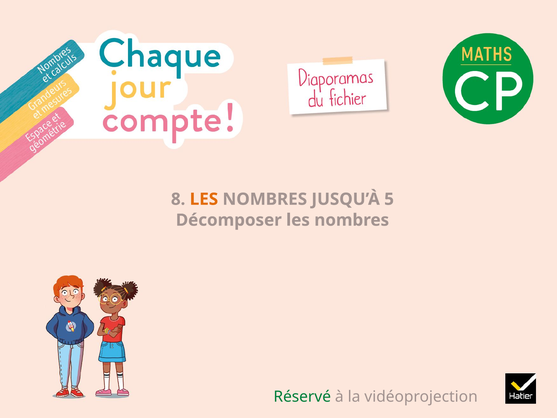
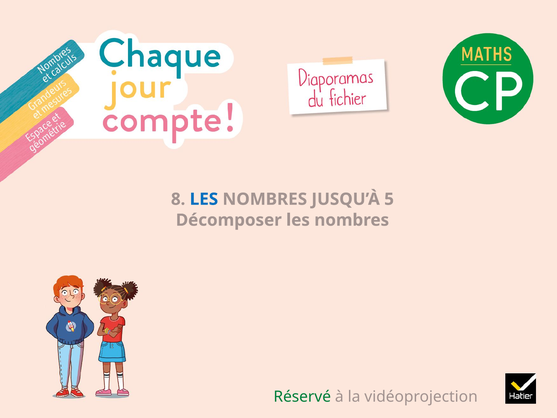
LES colour: orange -> blue (204, 199)
